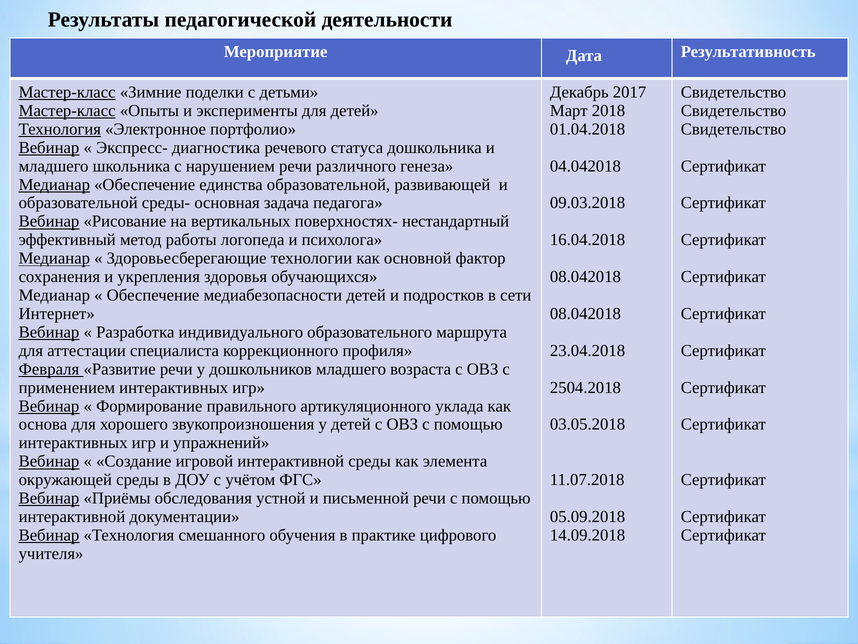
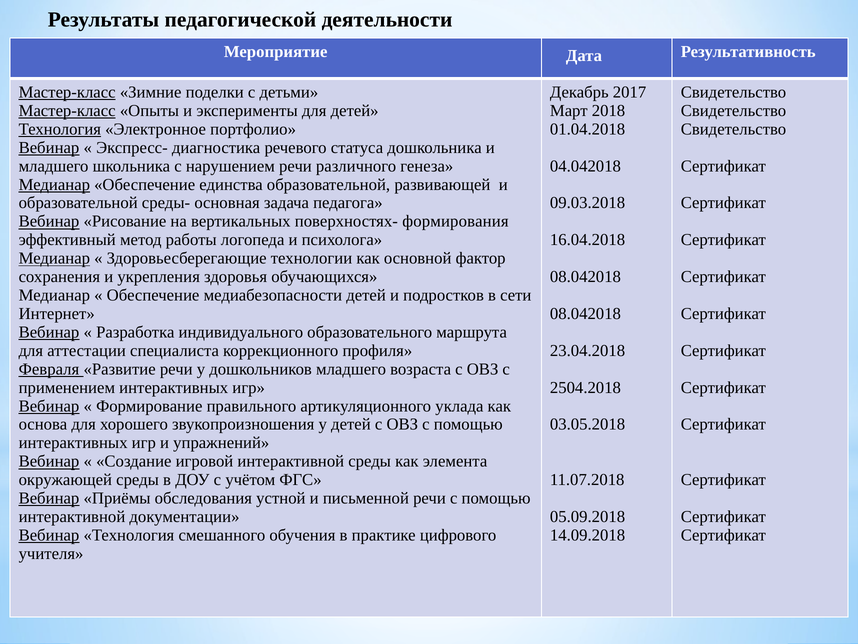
нестандартный: нестандартный -> формирования (455, 221)
